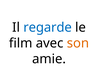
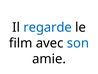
son colour: orange -> blue (78, 43)
